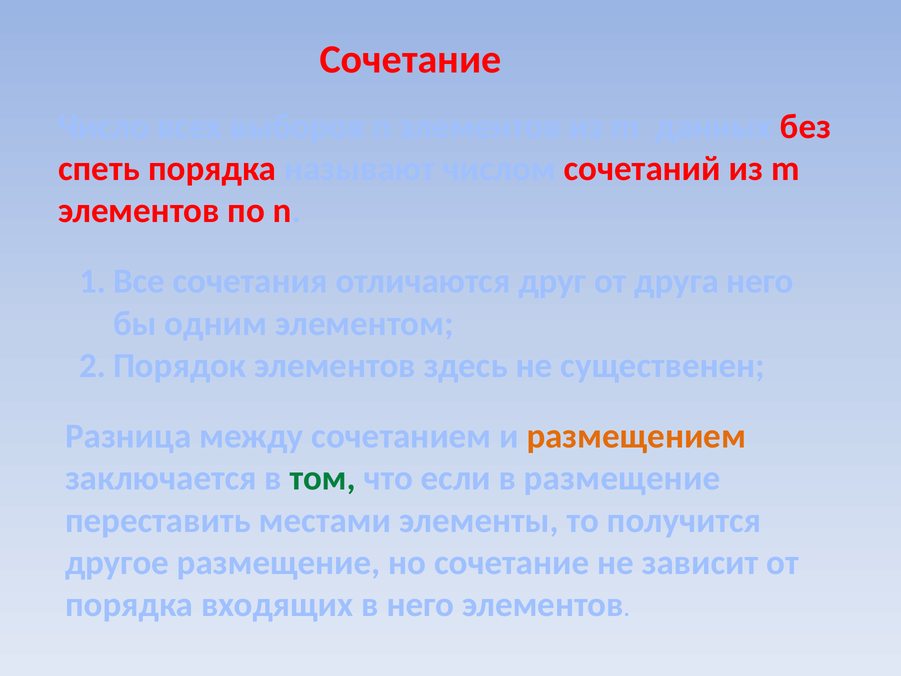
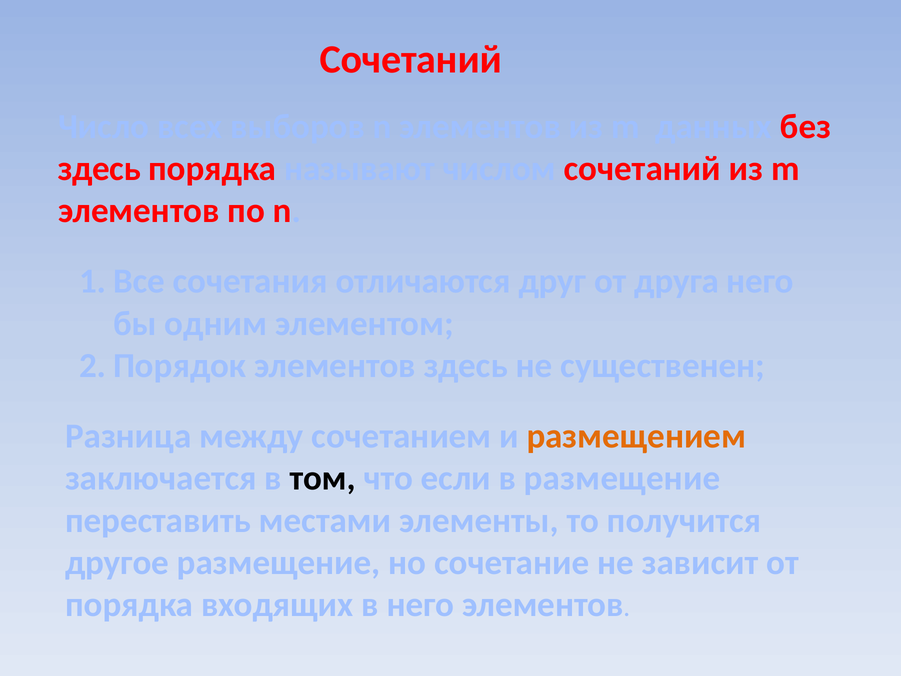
Сочетание: Сочетание -> Сочетаний (411, 59)
спеть: спеть -> здесь (99, 168)
том colour: green -> black (323, 478)
